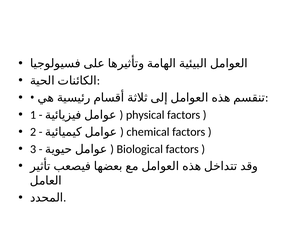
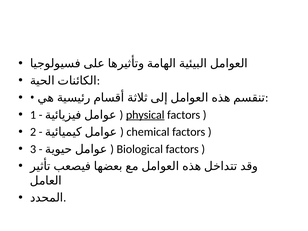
physical underline: none -> present (145, 115)
